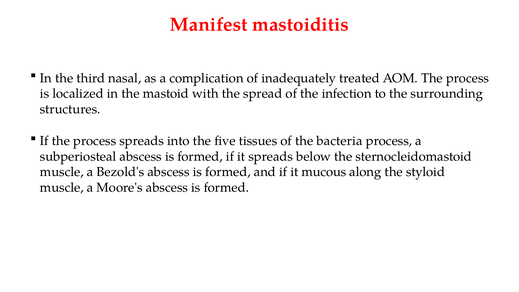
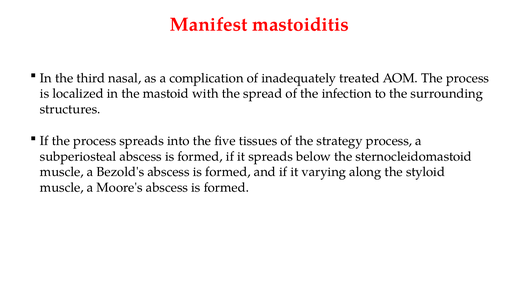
bacteria: bacteria -> strategy (340, 141)
mucous: mucous -> varying (324, 172)
